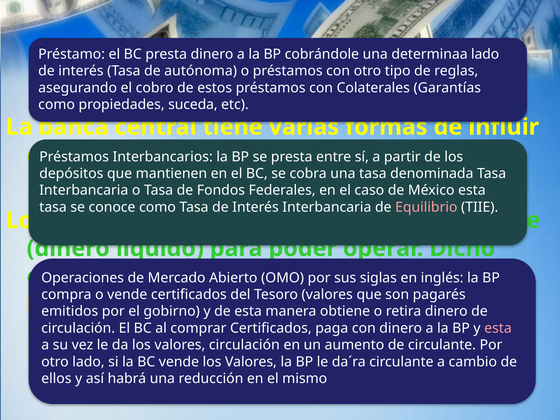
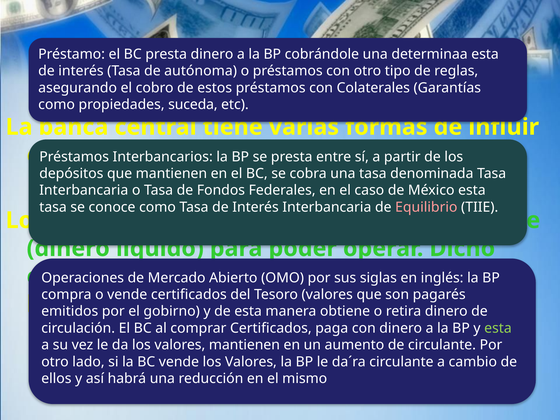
determinaa lado: lado -> esta (485, 54)
esta colour: pink -> light green (498, 328)
valores circulación: circulación -> mantienen (244, 345)
